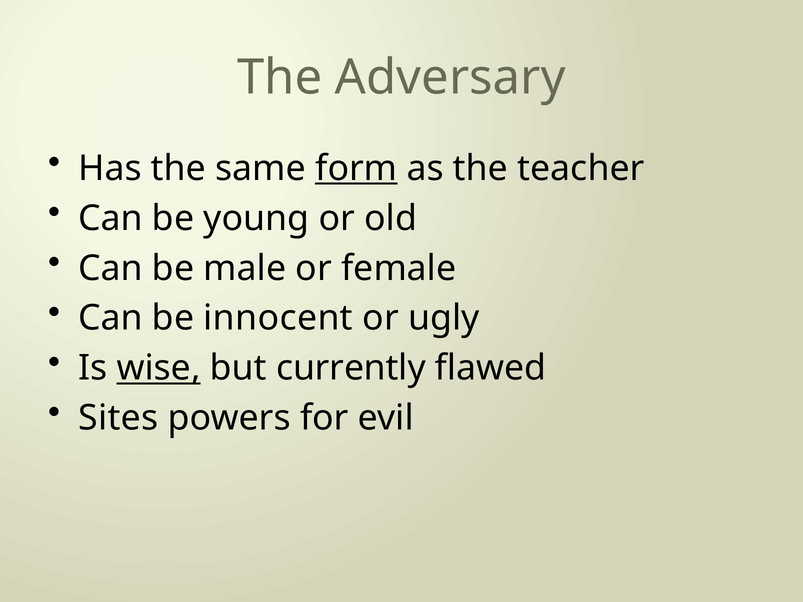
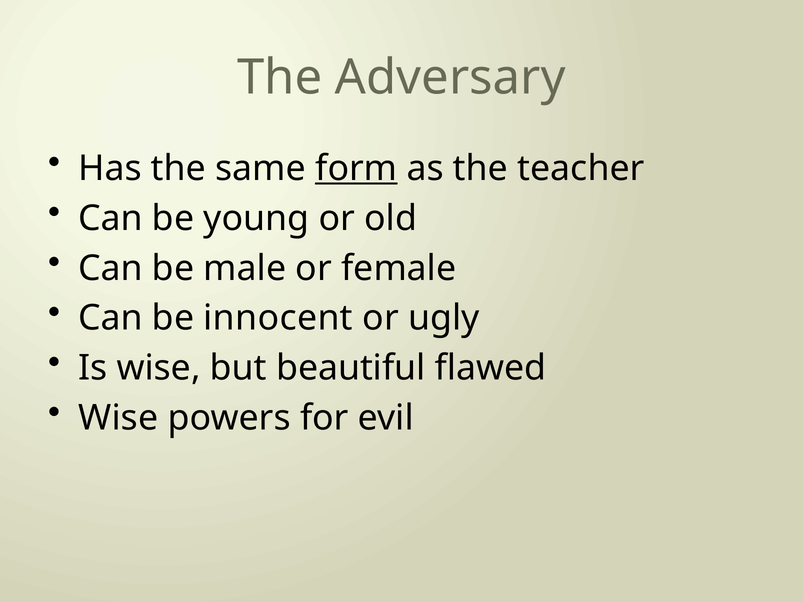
wise underline: present -> none (159, 368)
currently: currently -> beautiful (351, 368)
Sites: Sites -> Wise (118, 418)
